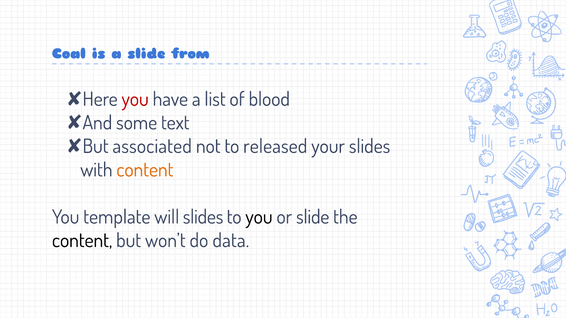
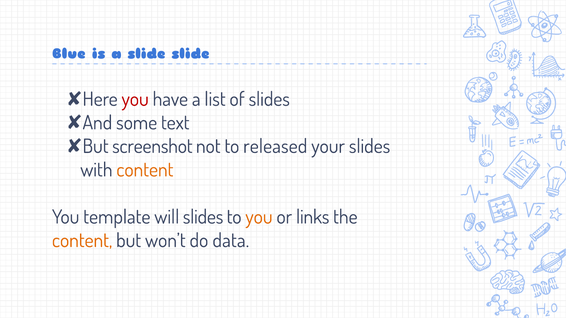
Coal: Coal -> Blue (69, 54)
slide from: from -> slide (190, 54)
of blood: blood -> slides (269, 99)
associated: associated -> screenshot (152, 147)
you colour: black -> orange (259, 217)
or slide: slide -> links (313, 217)
content colour: black -> orange (82, 241)
